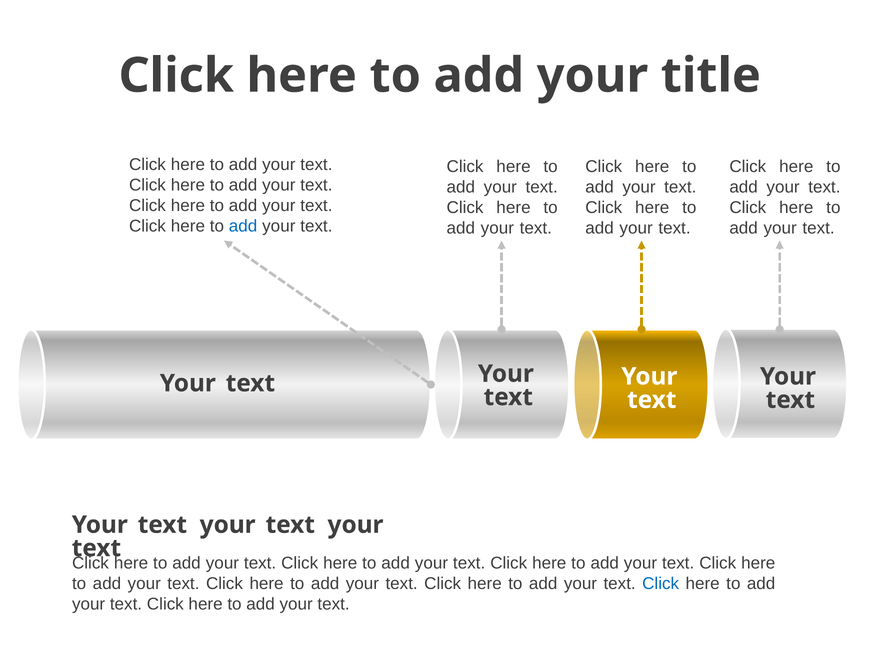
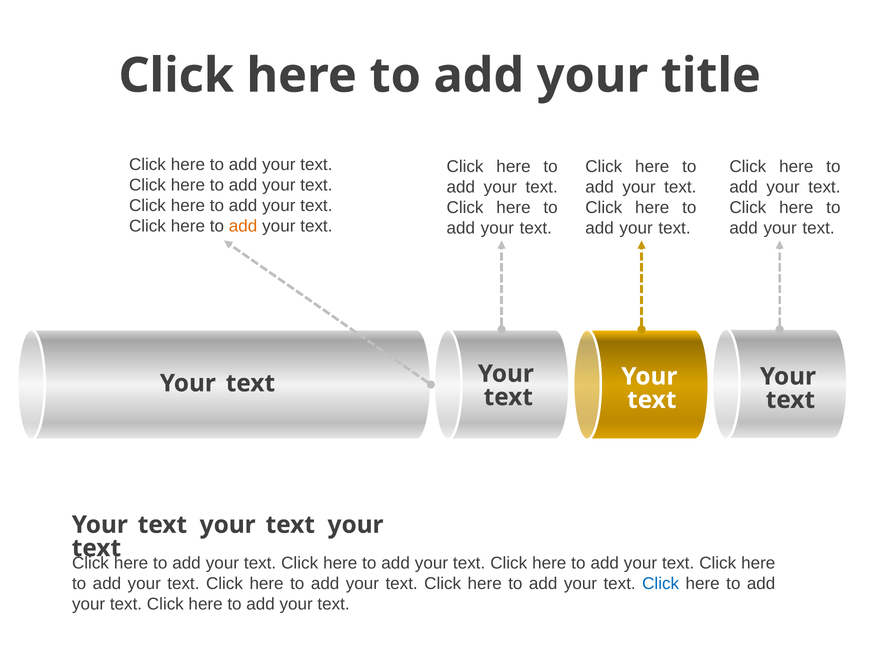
add colour: blue -> orange (243, 226)
